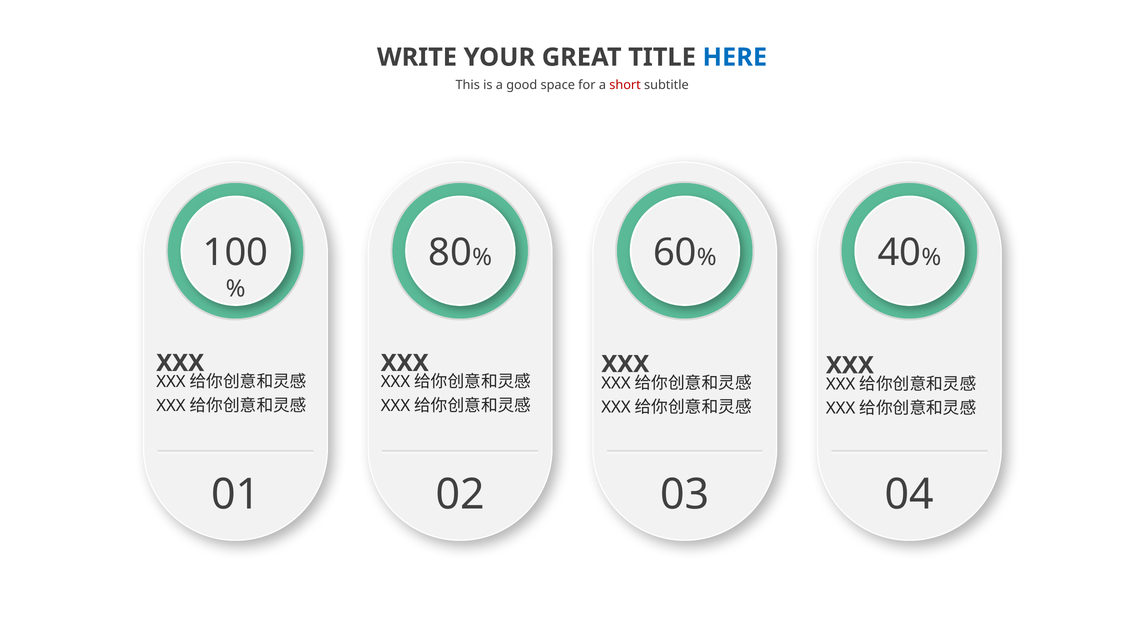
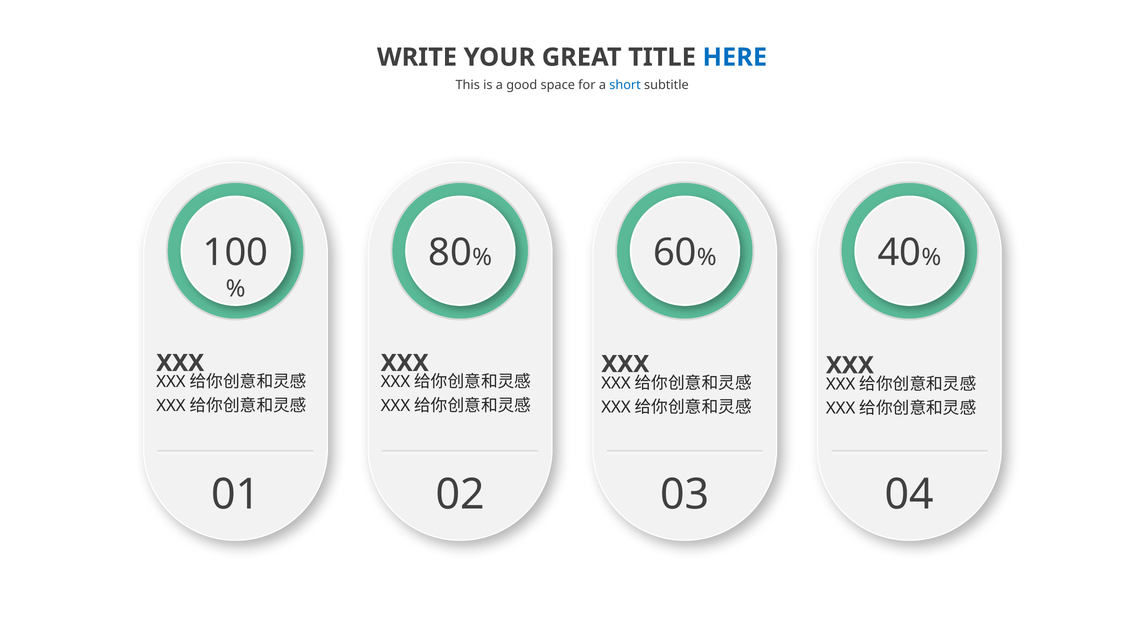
short colour: red -> blue (625, 85)
